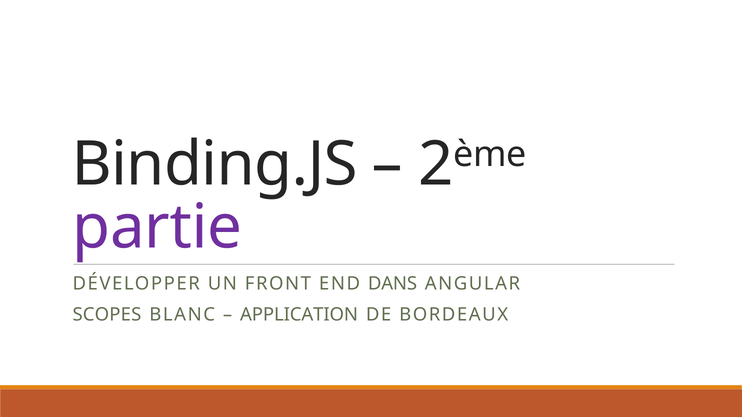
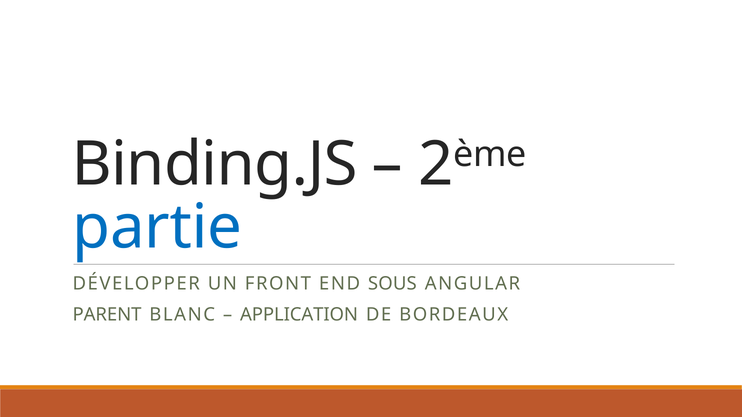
partie colour: purple -> blue (157, 227)
DANS: DANS -> SOUS (392, 284)
SCOPES: SCOPES -> PARENT (107, 315)
